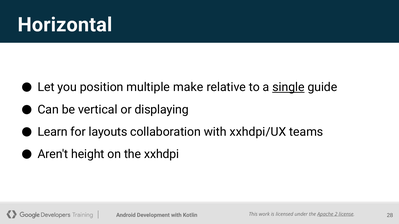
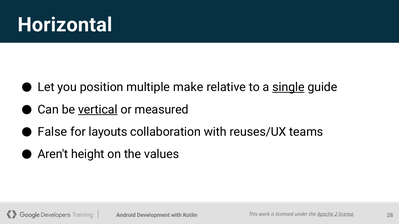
vertical underline: none -> present (98, 110)
displaying: displaying -> measured (162, 110)
Learn: Learn -> False (52, 132)
xxhdpi/UX: xxhdpi/UX -> reuses/UX (258, 132)
xxhdpi: xxhdpi -> values (162, 154)
